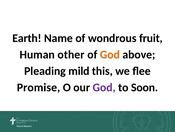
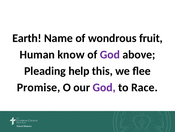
other: other -> know (71, 54)
God colour: orange -> purple (110, 54)
mild: mild -> help (79, 71)
Soon: Soon -> Race (144, 87)
